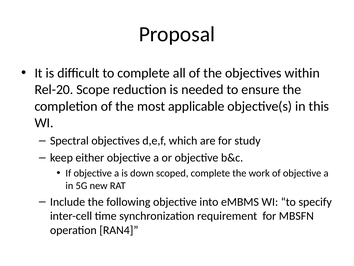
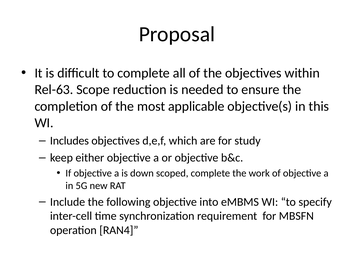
Rel-20: Rel-20 -> Rel-63 (54, 89)
Spectral: Spectral -> Includes (69, 141)
